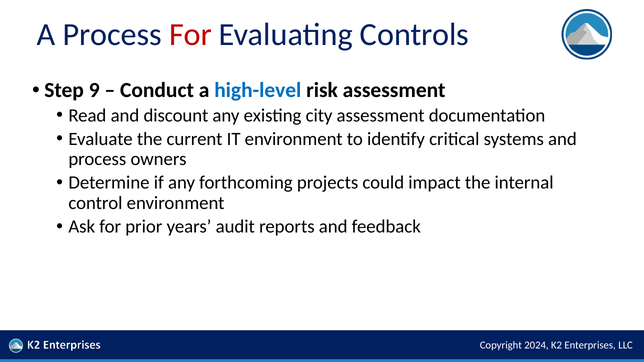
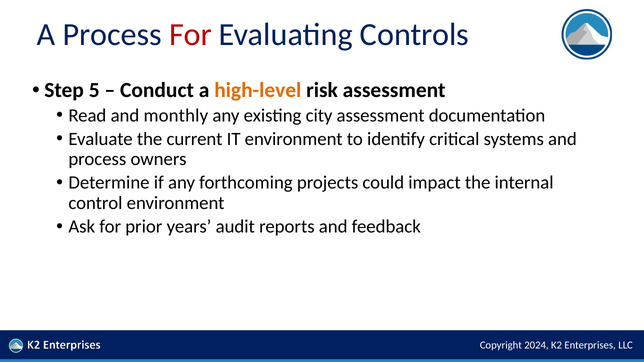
9: 9 -> 5 (94, 90)
high-level colour: blue -> orange (258, 90)
discount: discount -> monthly (176, 115)
